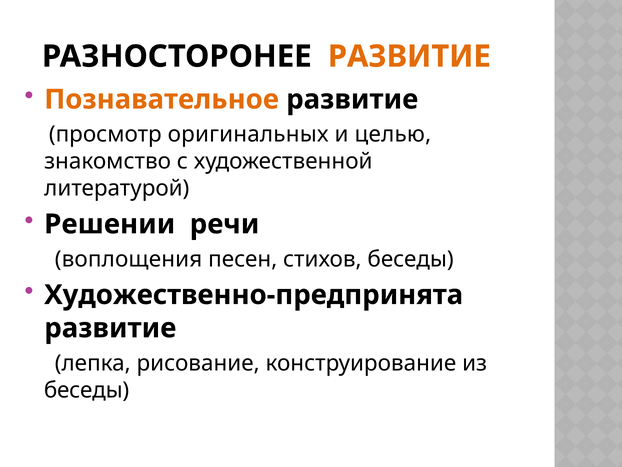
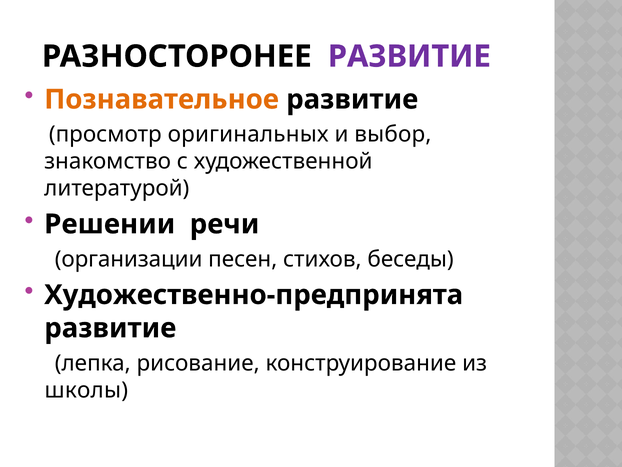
РАЗВИТИЕ colour: orange -> purple (409, 56)
целью: целью -> выбор (393, 134)
воплощения: воплощения -> организации (129, 259)
беседы: беседы -> школы (86, 390)
